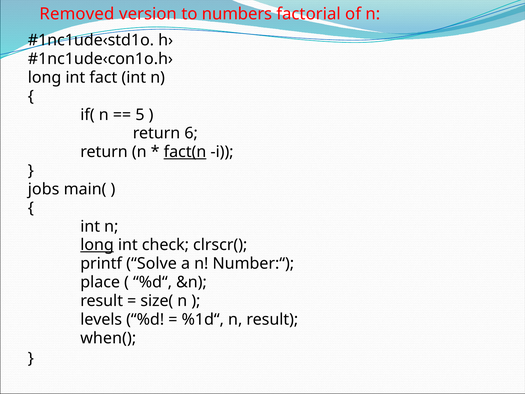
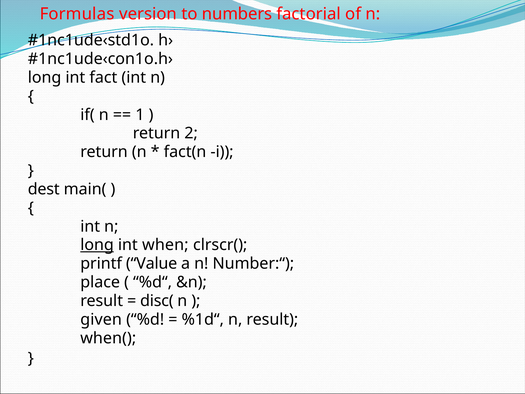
Removed: Removed -> Formulas (77, 14)
5: 5 -> 1 (140, 115)
6: 6 -> 2 (191, 133)
fact(n underline: present -> none (185, 152)
jobs: jobs -> dest (44, 189)
check: check -> when (165, 245)
Solve: Solve -> Value (152, 263)
size(: size( -> disc( (157, 301)
levels: levels -> given (101, 319)
